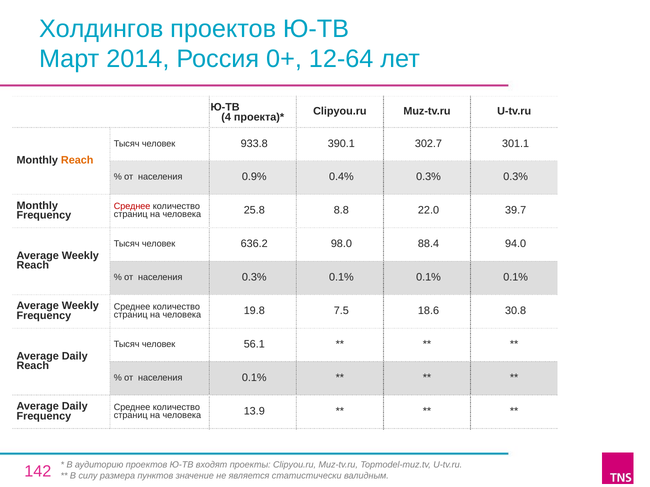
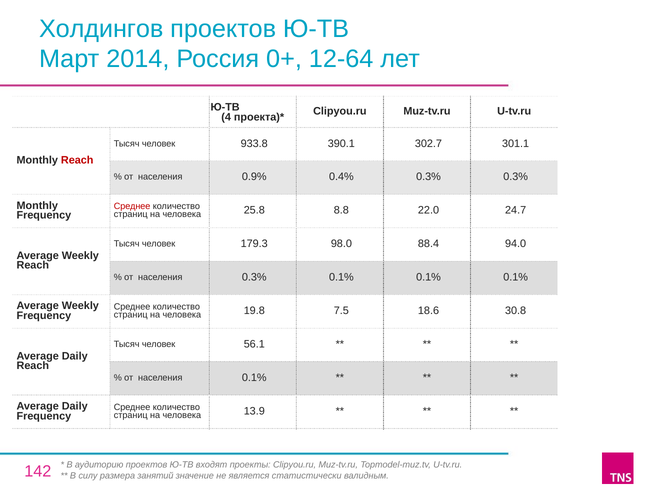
Reach colour: orange -> red (77, 160)
39.7: 39.7 -> 24.7 (516, 211)
636.2: 636.2 -> 179.3 (254, 244)
пунктов: пунктов -> занятий (155, 476)
